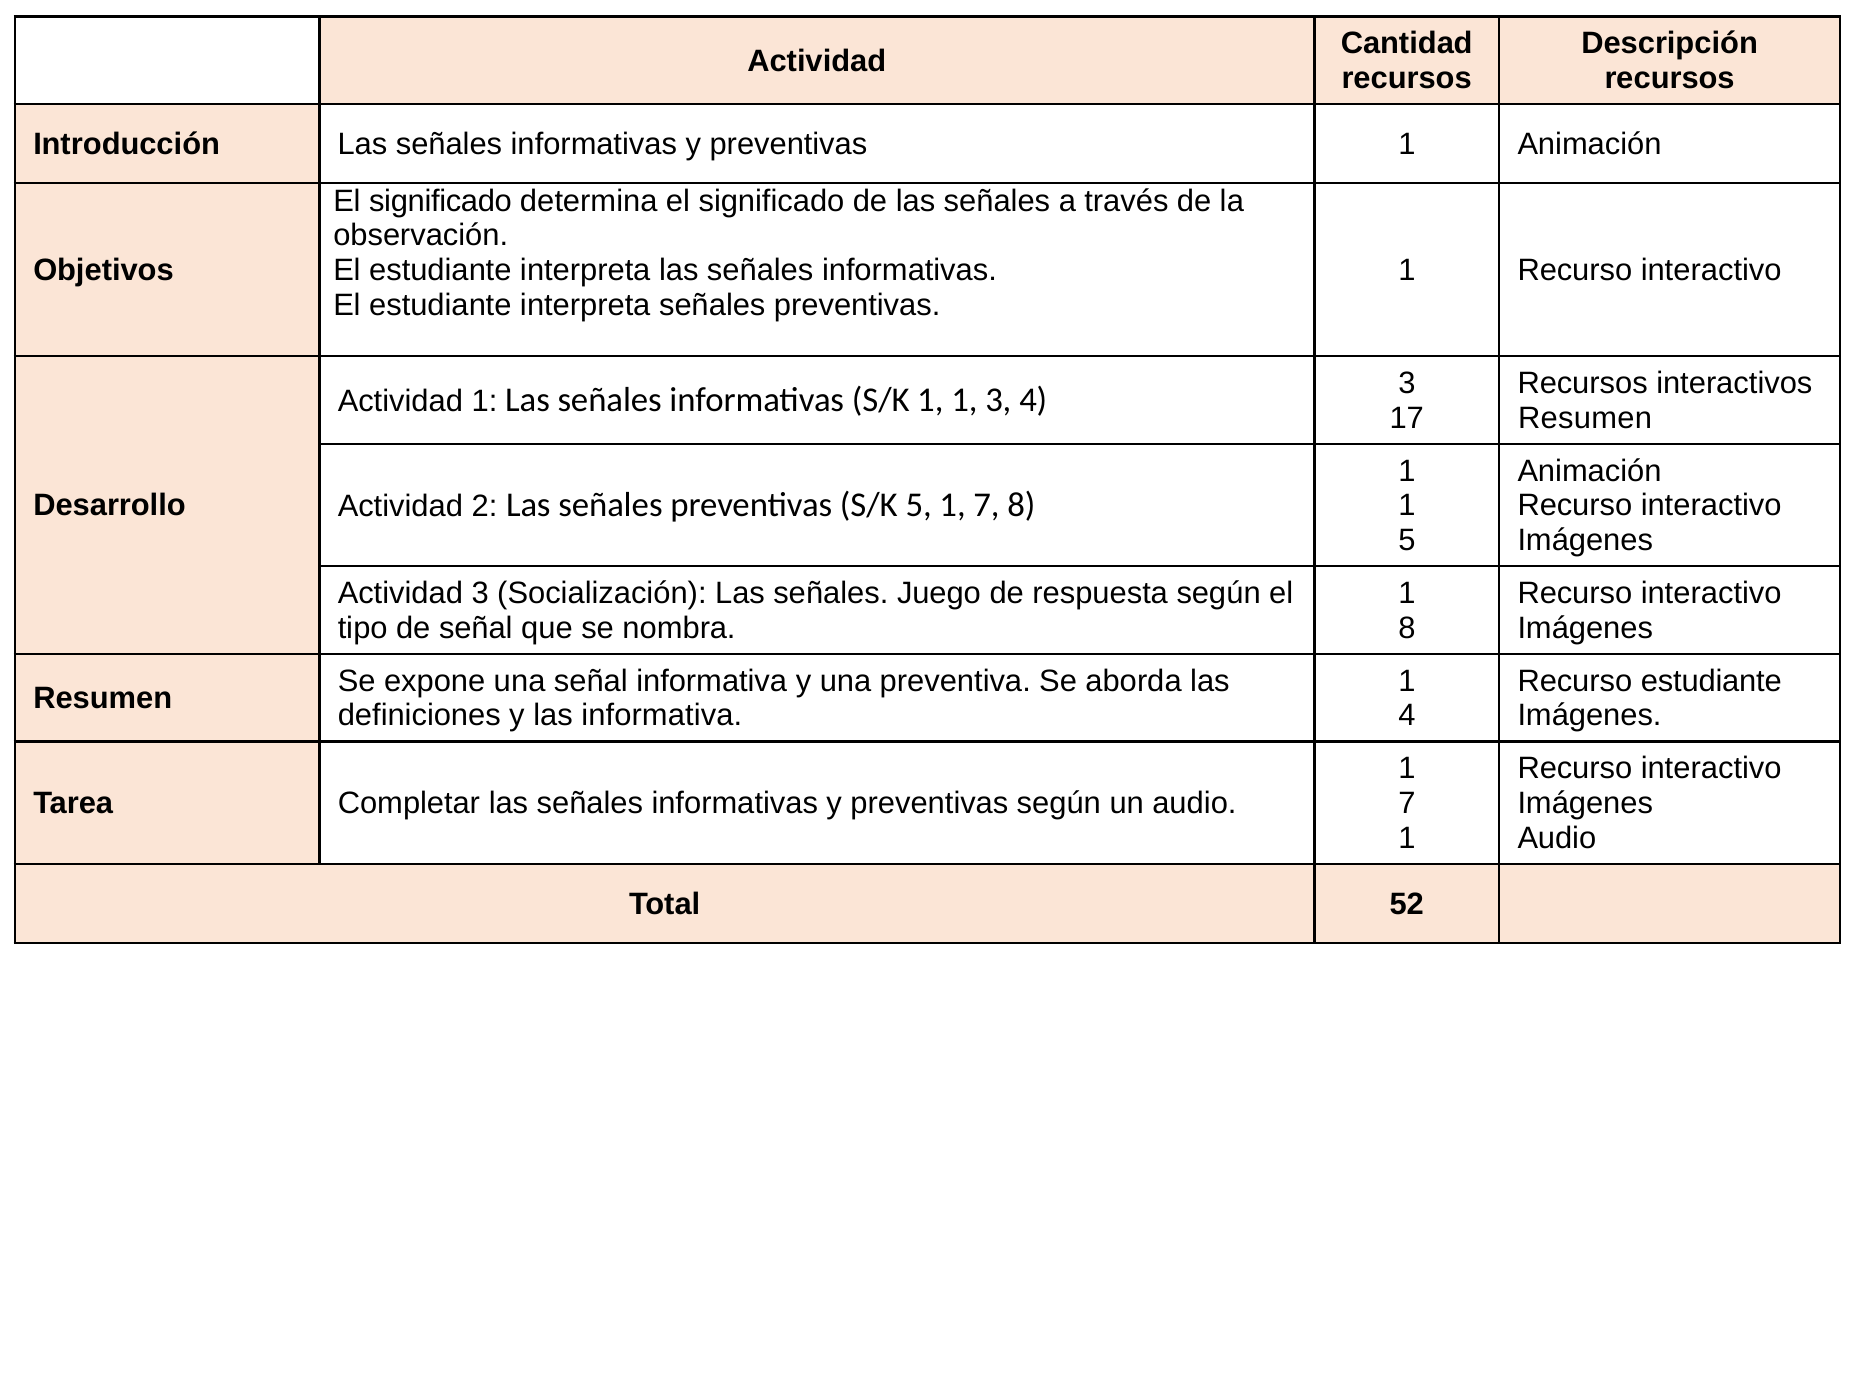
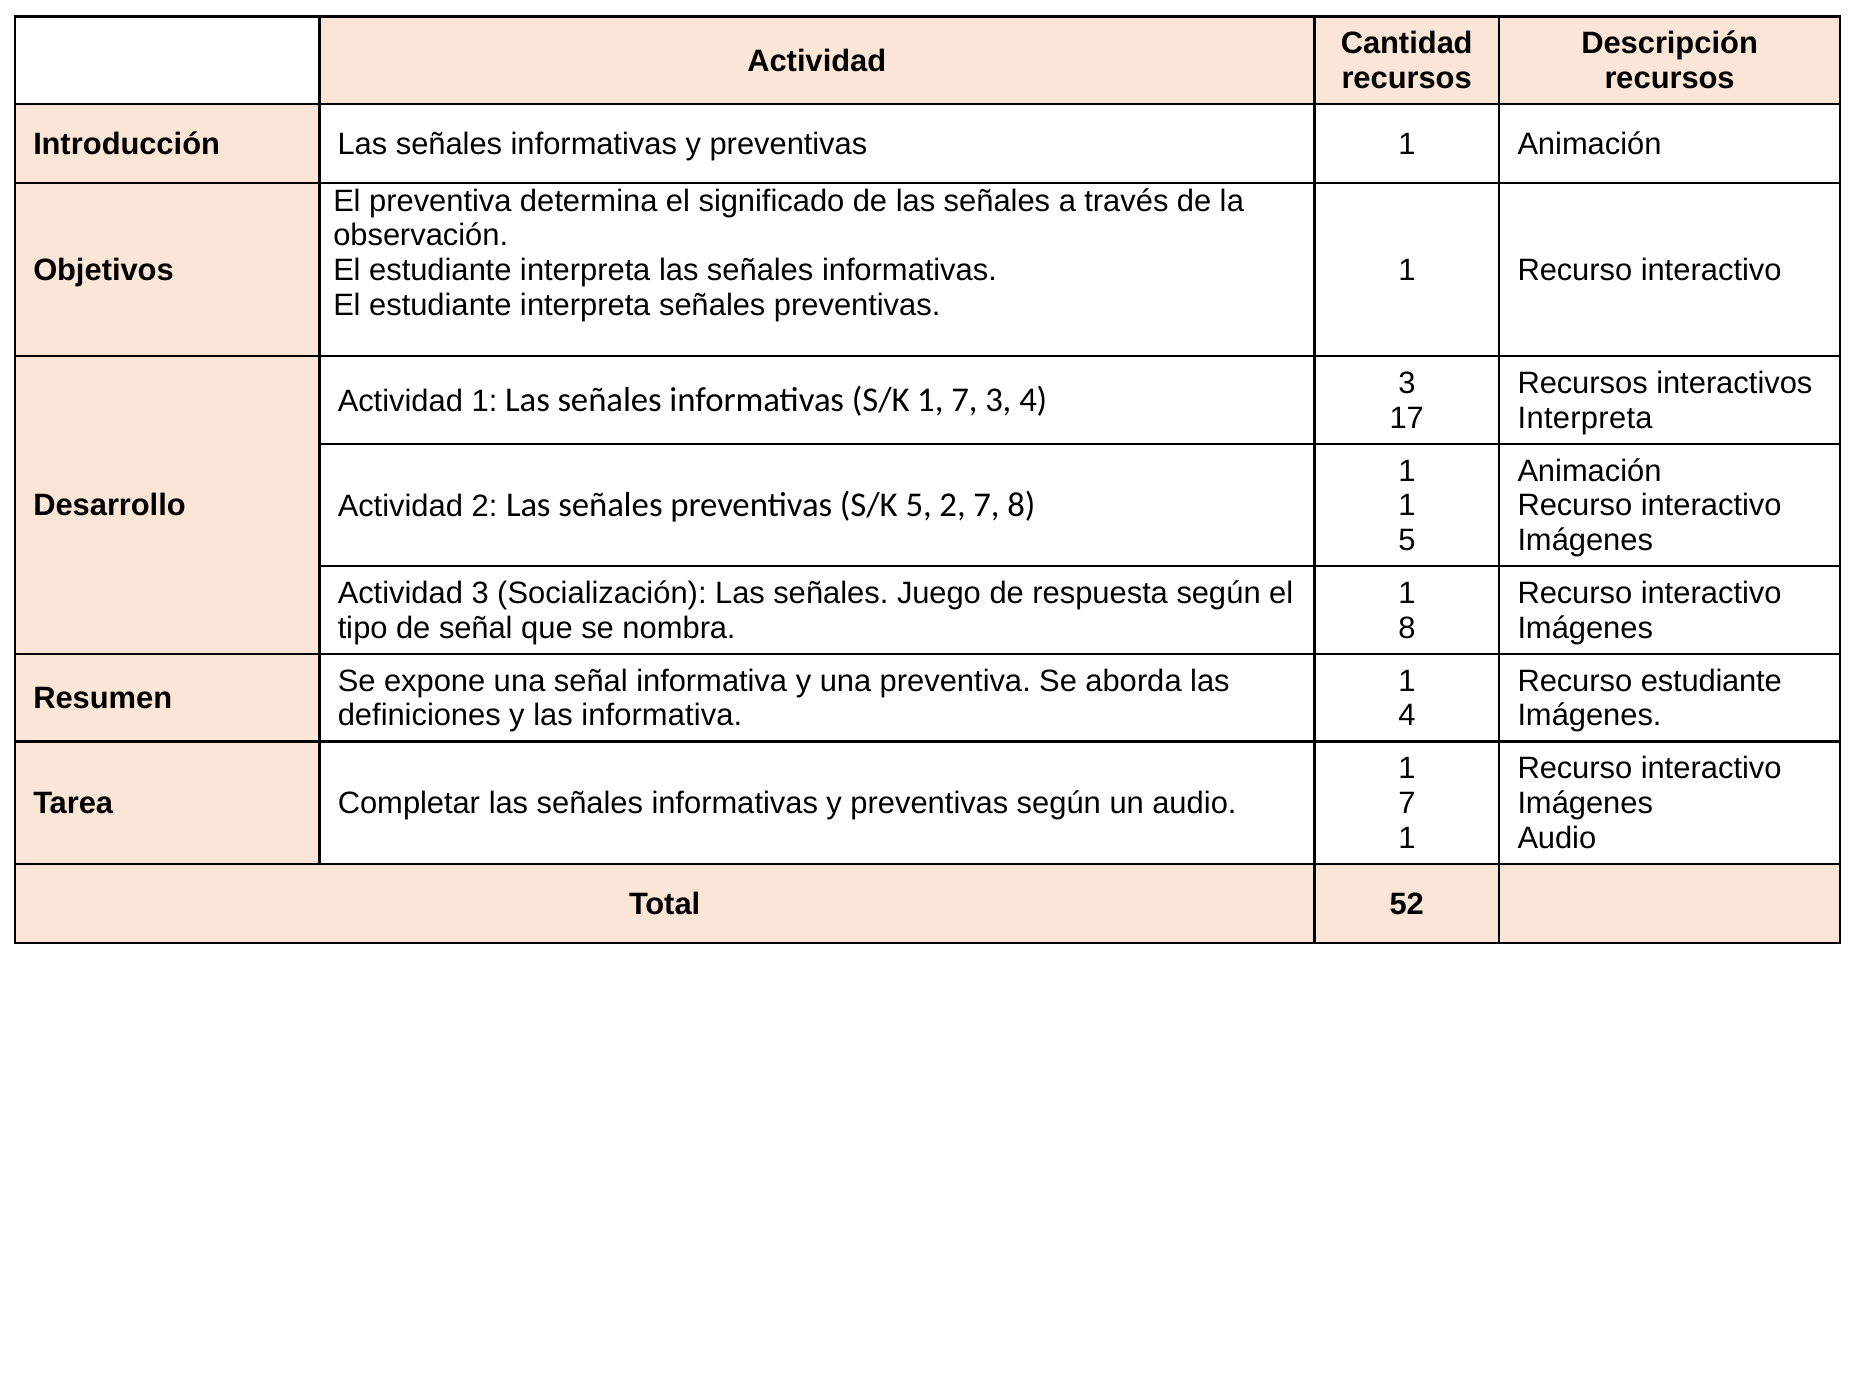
significado: significado -> preventiva (440, 201)
S/K 1 1: 1 -> 7 (964, 400)
Resumen: Resumen -> Interpreta (1585, 418)
5 1: 1 -> 2 (953, 506)
